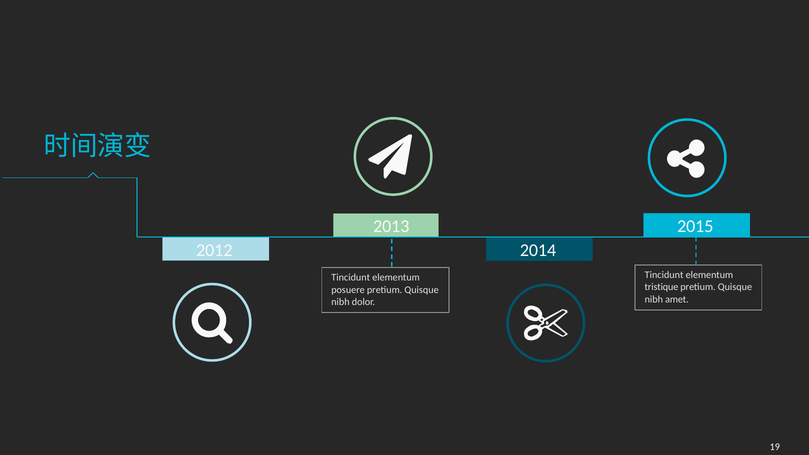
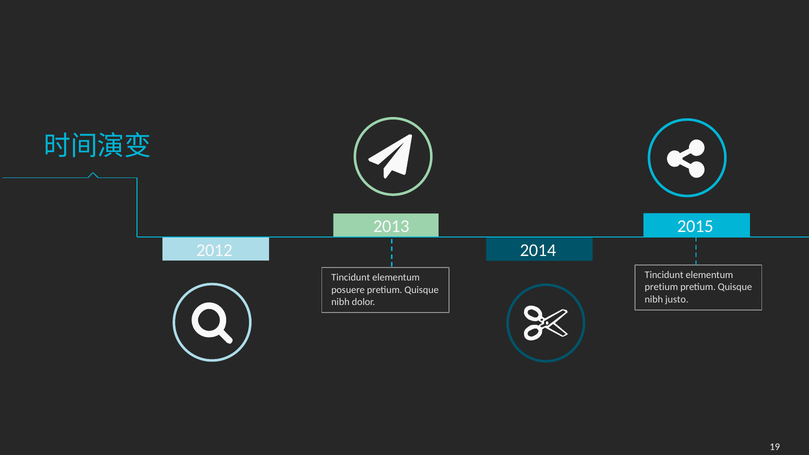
tristique: tristique -> pretium (661, 287)
amet: amet -> justo (677, 299)
